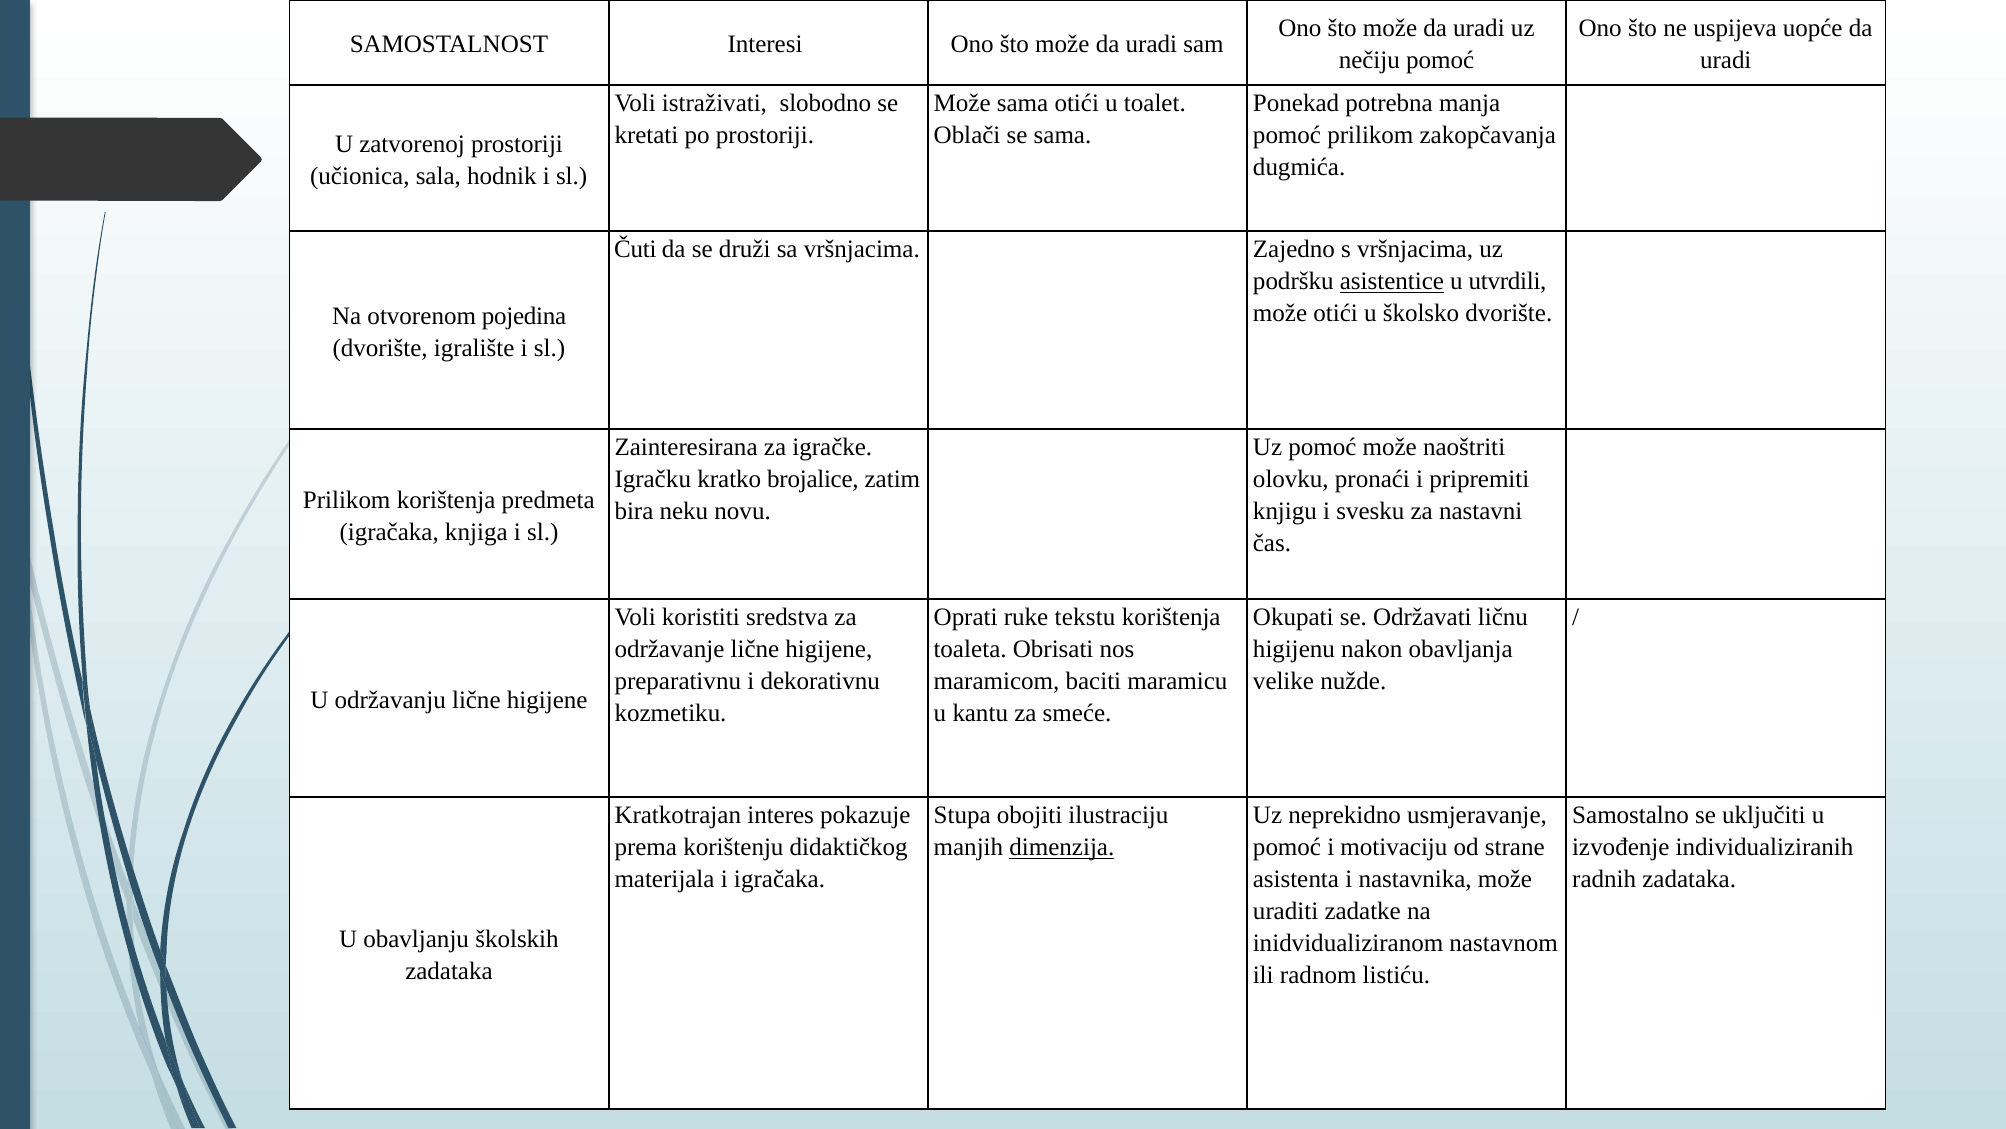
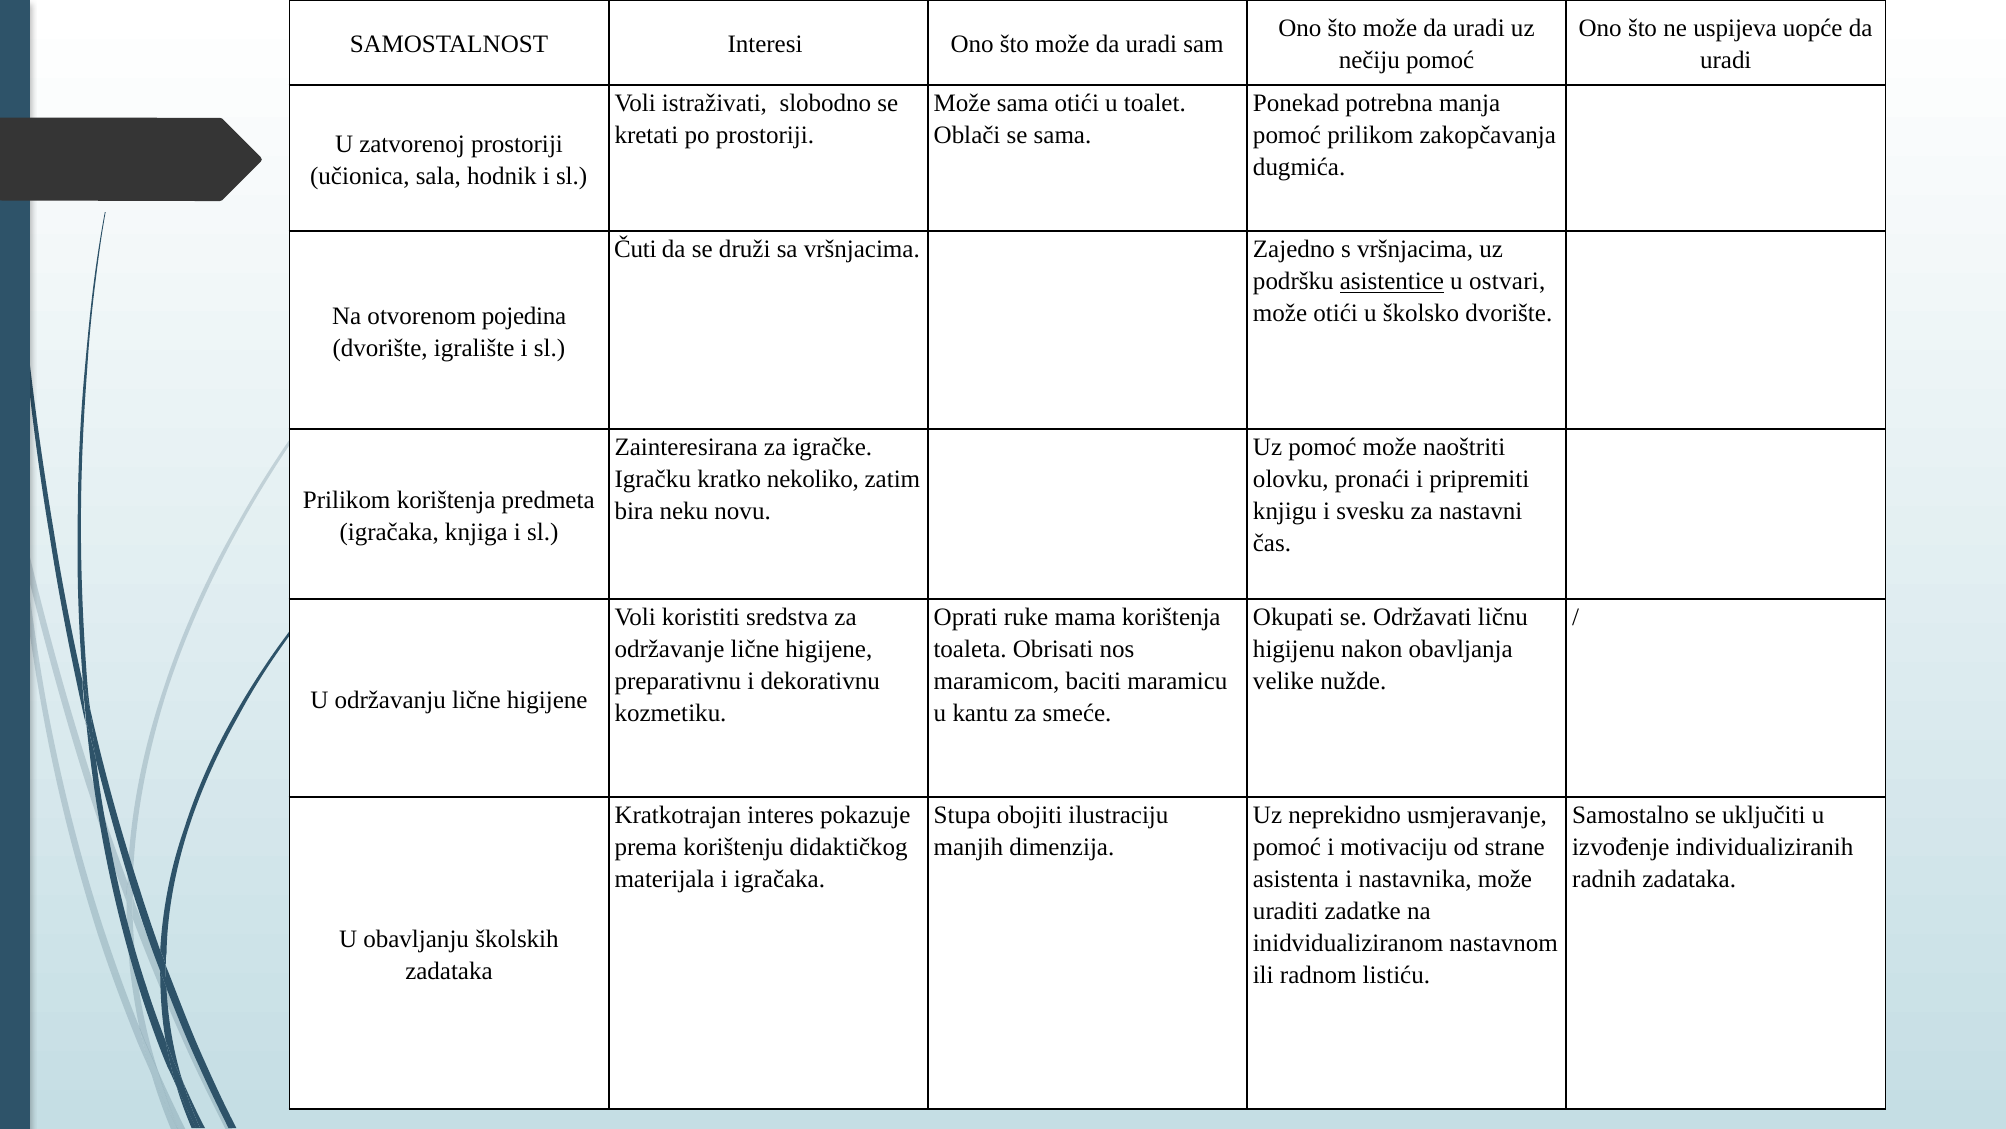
utvrdili: utvrdili -> ostvari (1507, 281)
brojalice: brojalice -> nekoliko (813, 479)
tekstu: tekstu -> mama (1085, 617)
dimenzija underline: present -> none (1062, 847)
